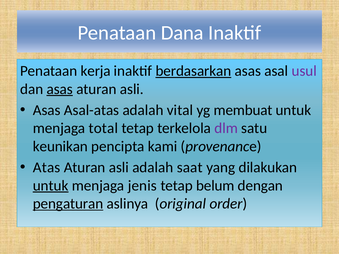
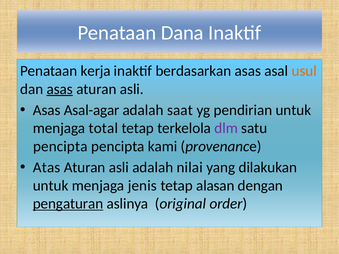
berdasarkan underline: present -> none (193, 71)
usul colour: purple -> orange (304, 71)
Asal-atas: Asal-atas -> Asal-agar (92, 110)
vital: vital -> saat (180, 110)
membuat: membuat -> pendirian (243, 110)
keunikan: keunikan -> pencipta (60, 147)
saat: saat -> nilai (190, 168)
untuk underline: present -> none (51, 186)
belum: belum -> alasan (215, 186)
